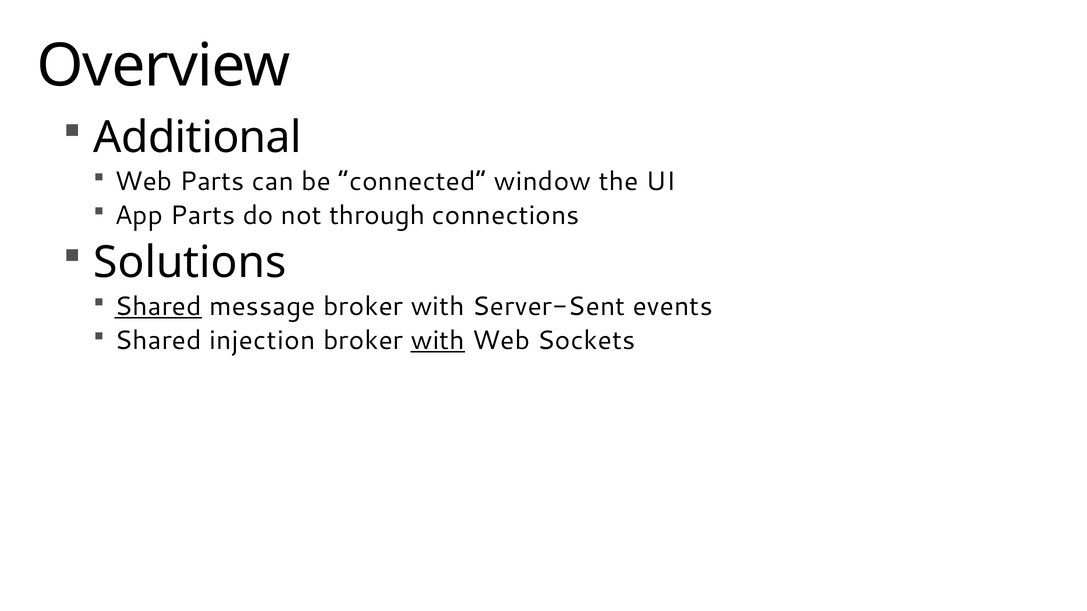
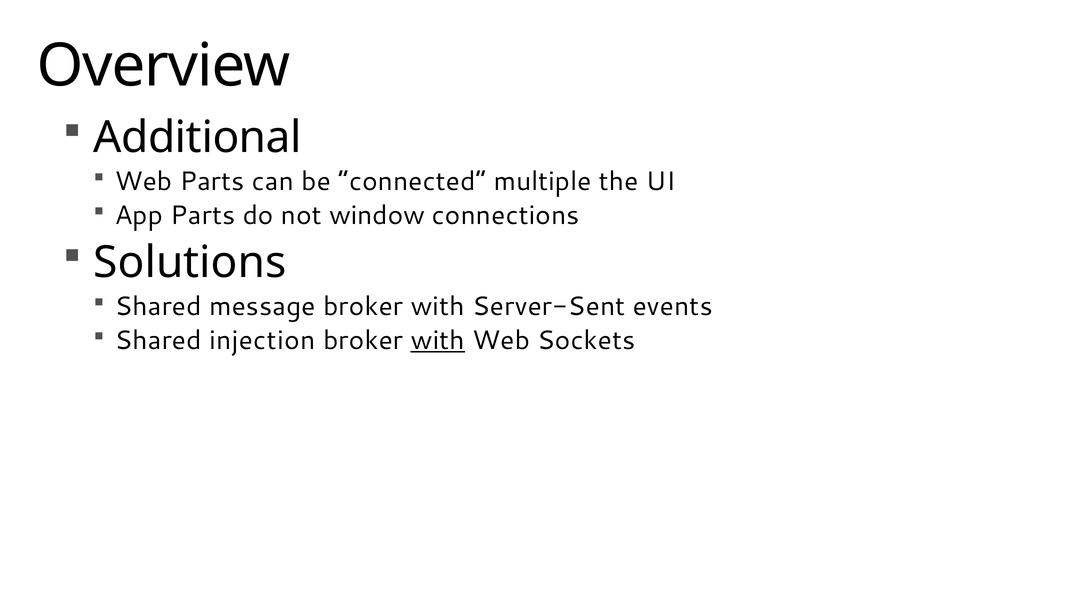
window: window -> multiple (543, 182)
through: through -> window (377, 216)
Shared underline: present -> none (158, 306)
